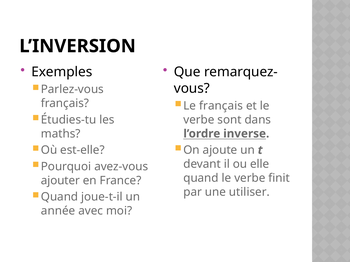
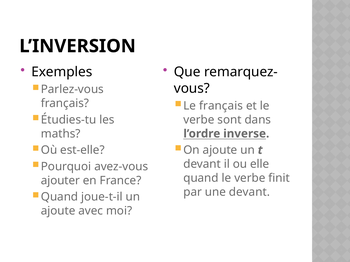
une utiliser: utiliser -> devant (249, 192)
année: année -> ajoute (58, 211)
